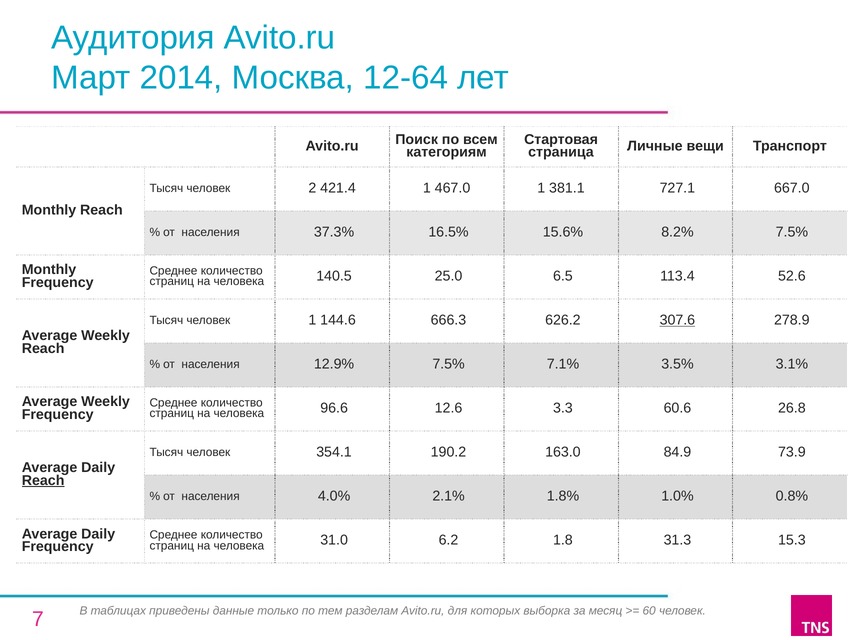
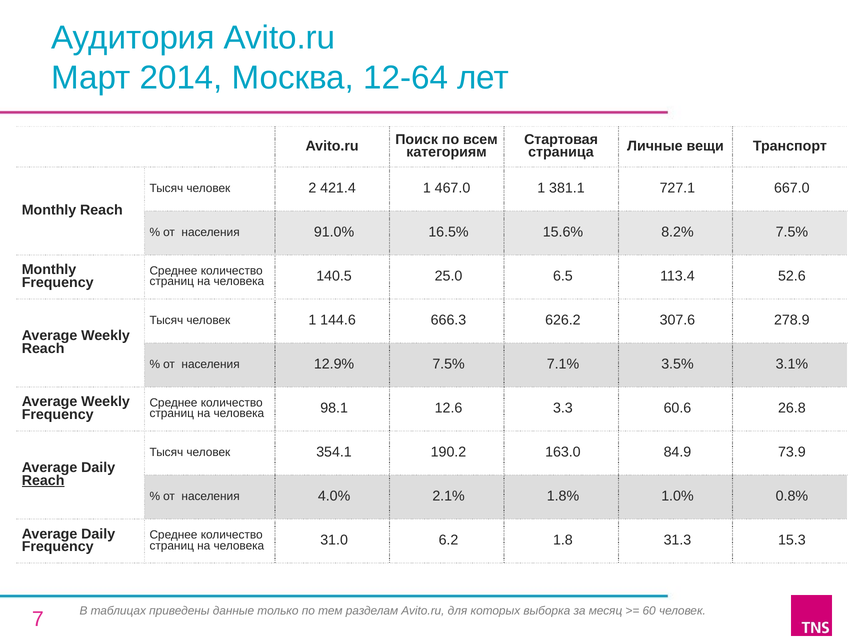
37.3%: 37.3% -> 91.0% (334, 232)
307.6 underline: present -> none (677, 320)
96.6: 96.6 -> 98.1 (334, 408)
